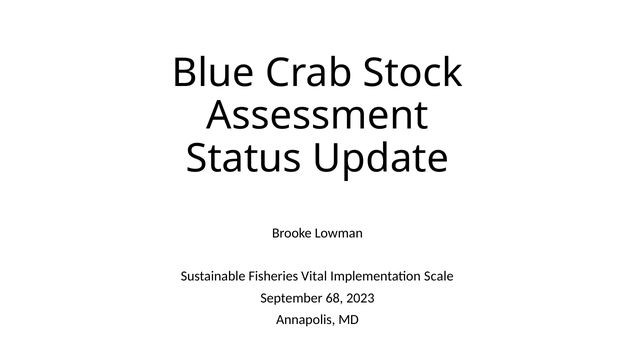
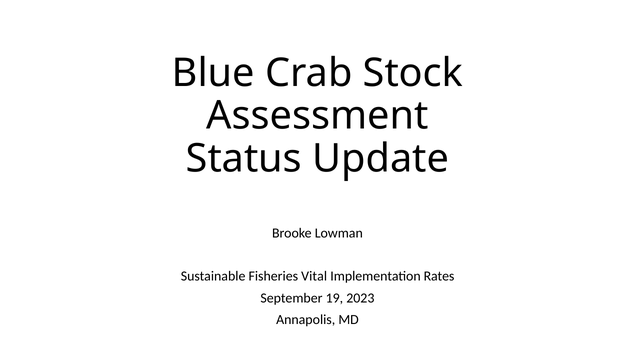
Scale: Scale -> Rates (439, 277)
68: 68 -> 19 (334, 298)
